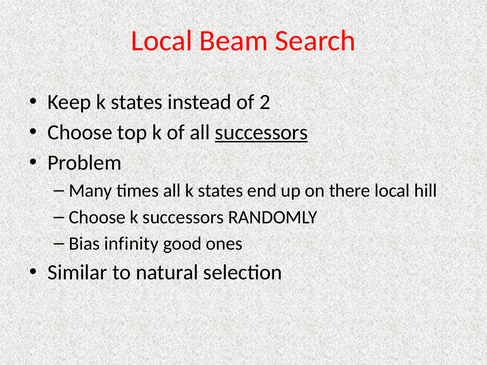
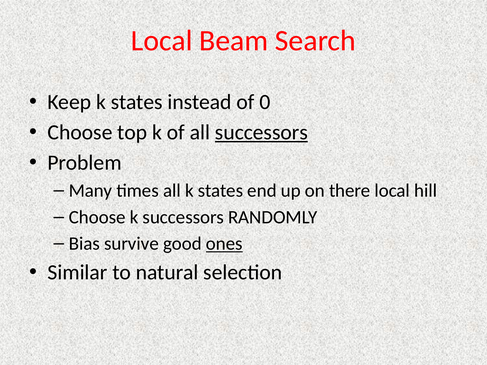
2: 2 -> 0 (265, 102)
infinity: infinity -> survive (131, 244)
ones underline: none -> present (224, 244)
